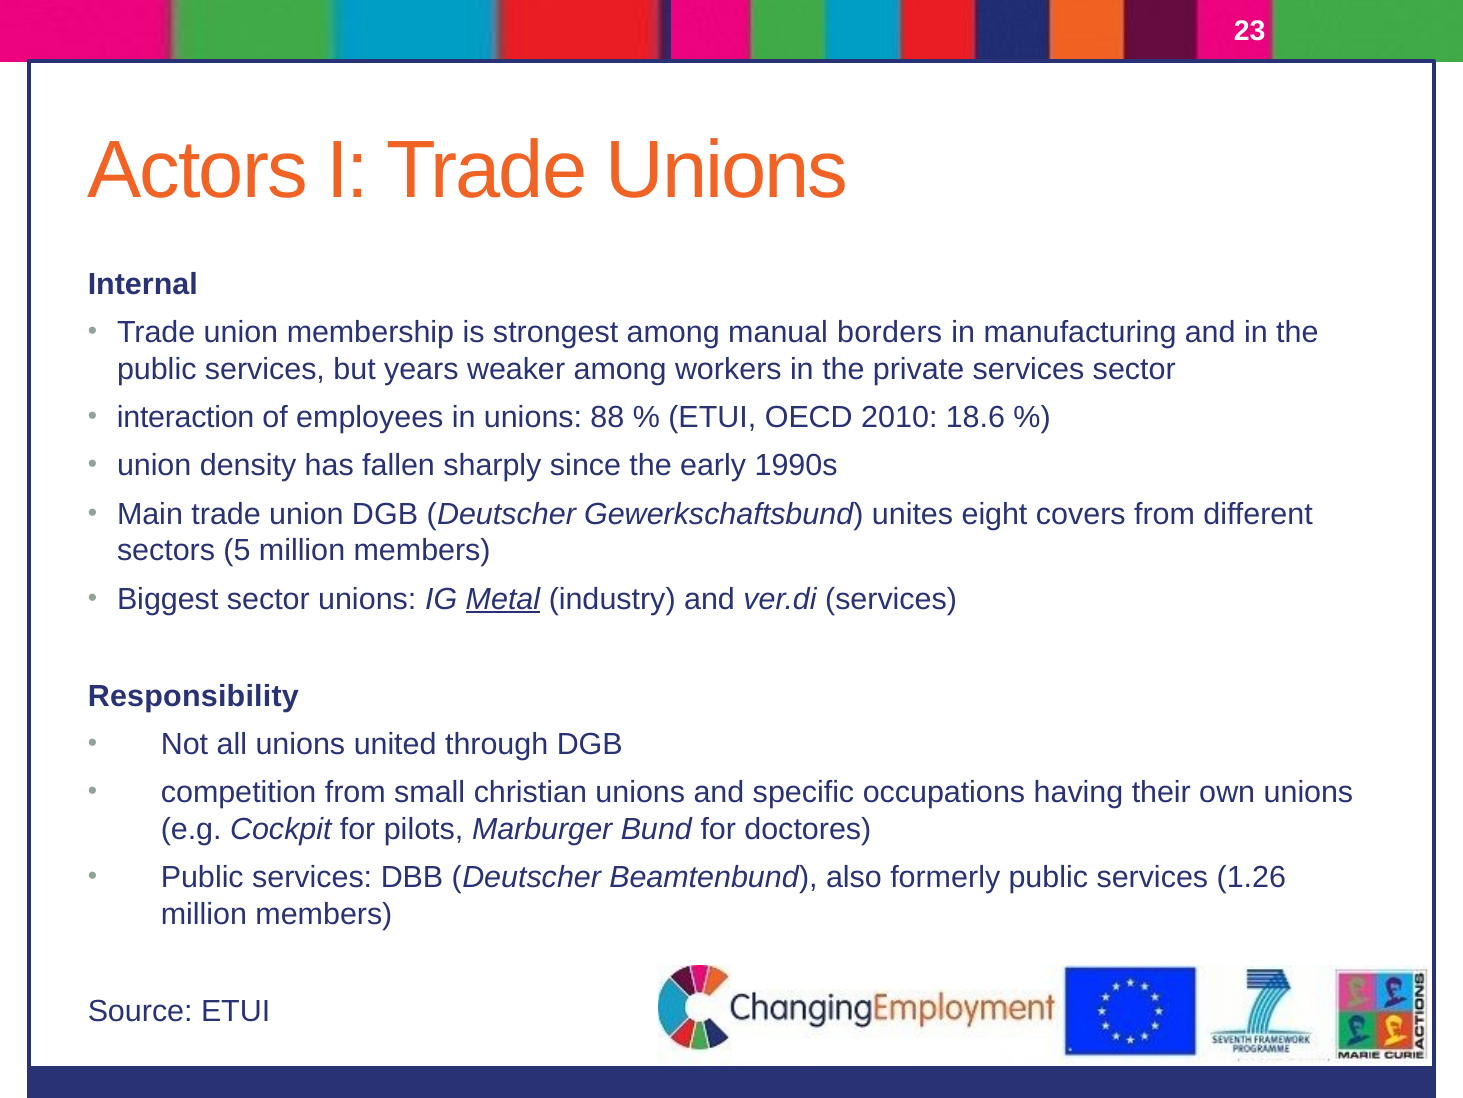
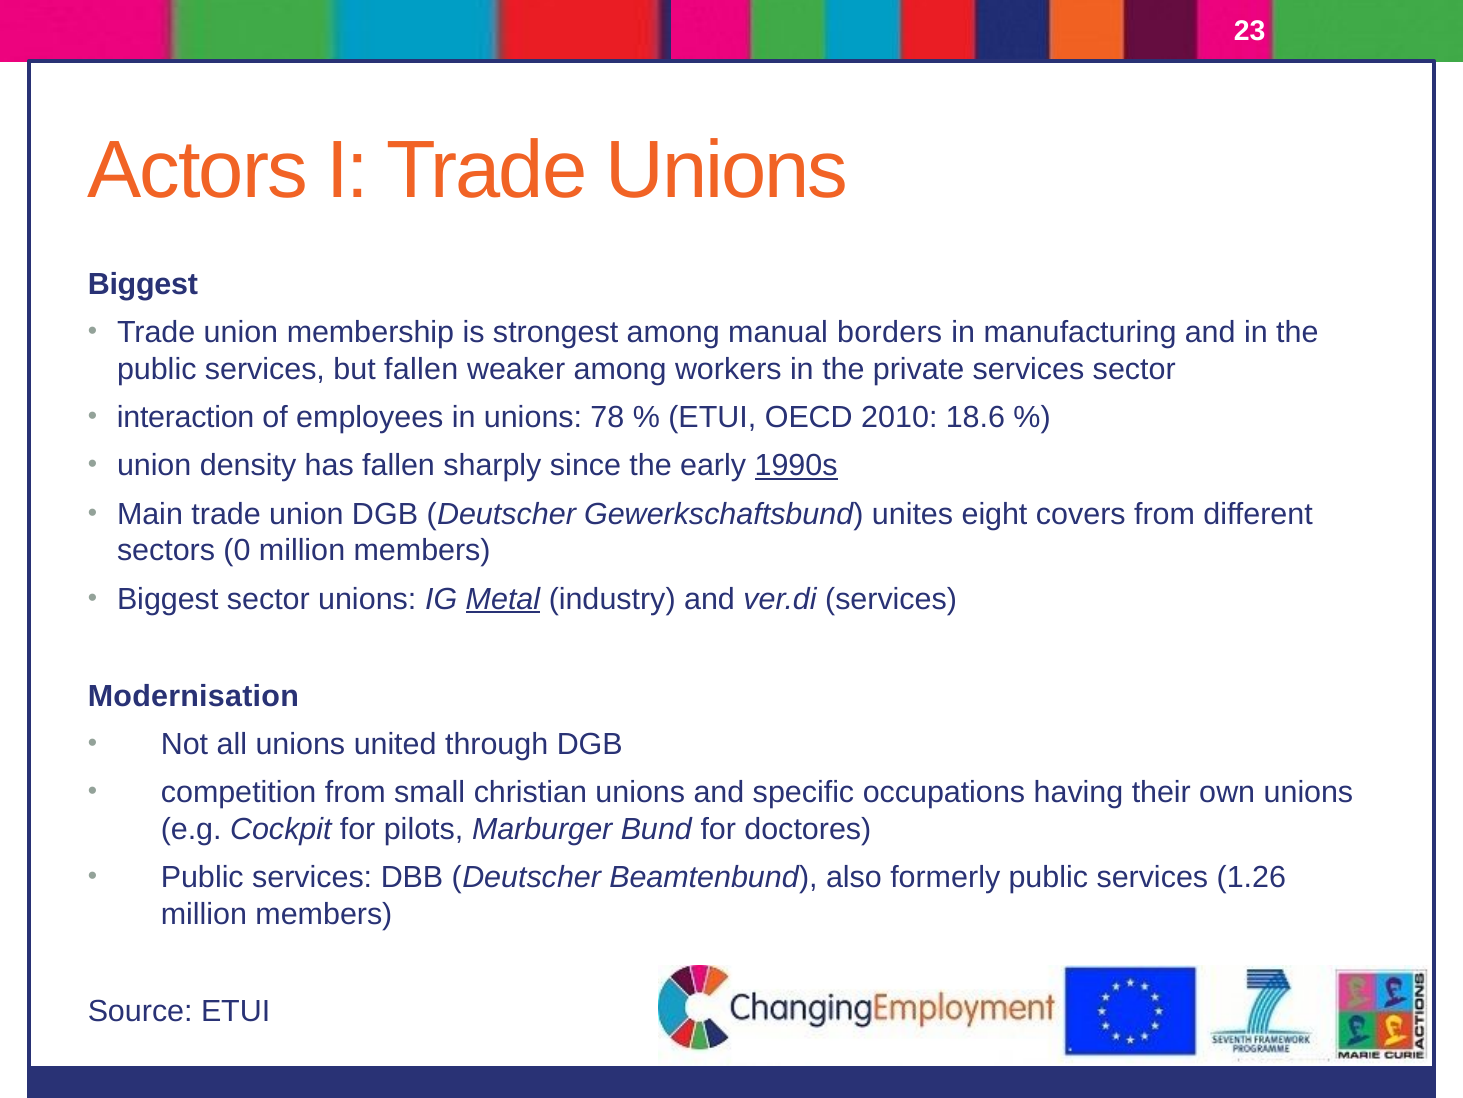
Internal: Internal -> Biggest (143, 284)
but years: years -> fallen (421, 369)
88: 88 -> 78 (607, 417)
1990s underline: none -> present (796, 465)
5: 5 -> 0 (237, 550)
Responsibility: Responsibility -> Modernisation (193, 696)
